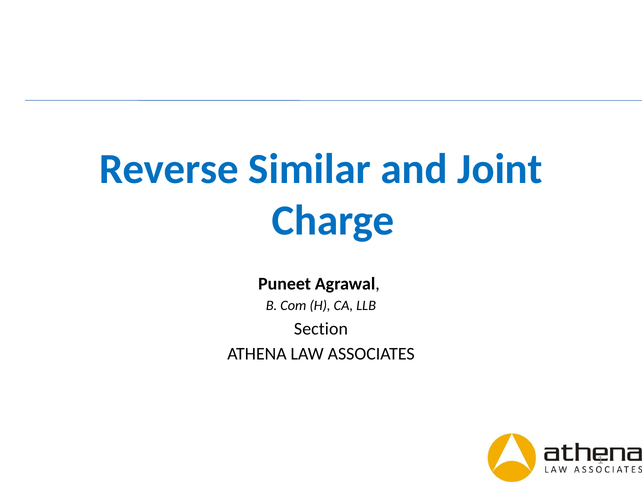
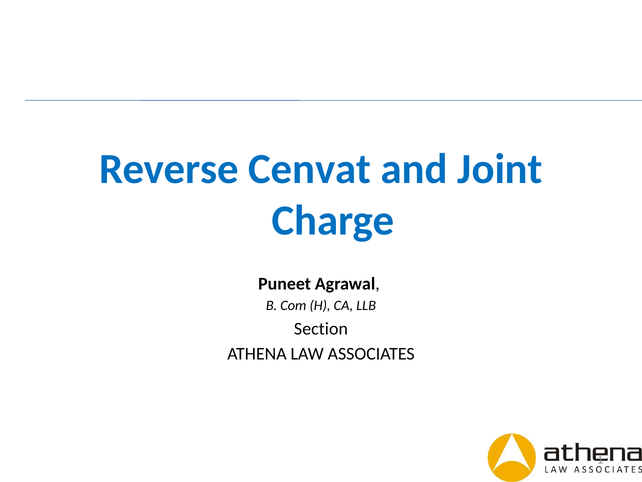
Similar: Similar -> Cenvat (310, 169)
